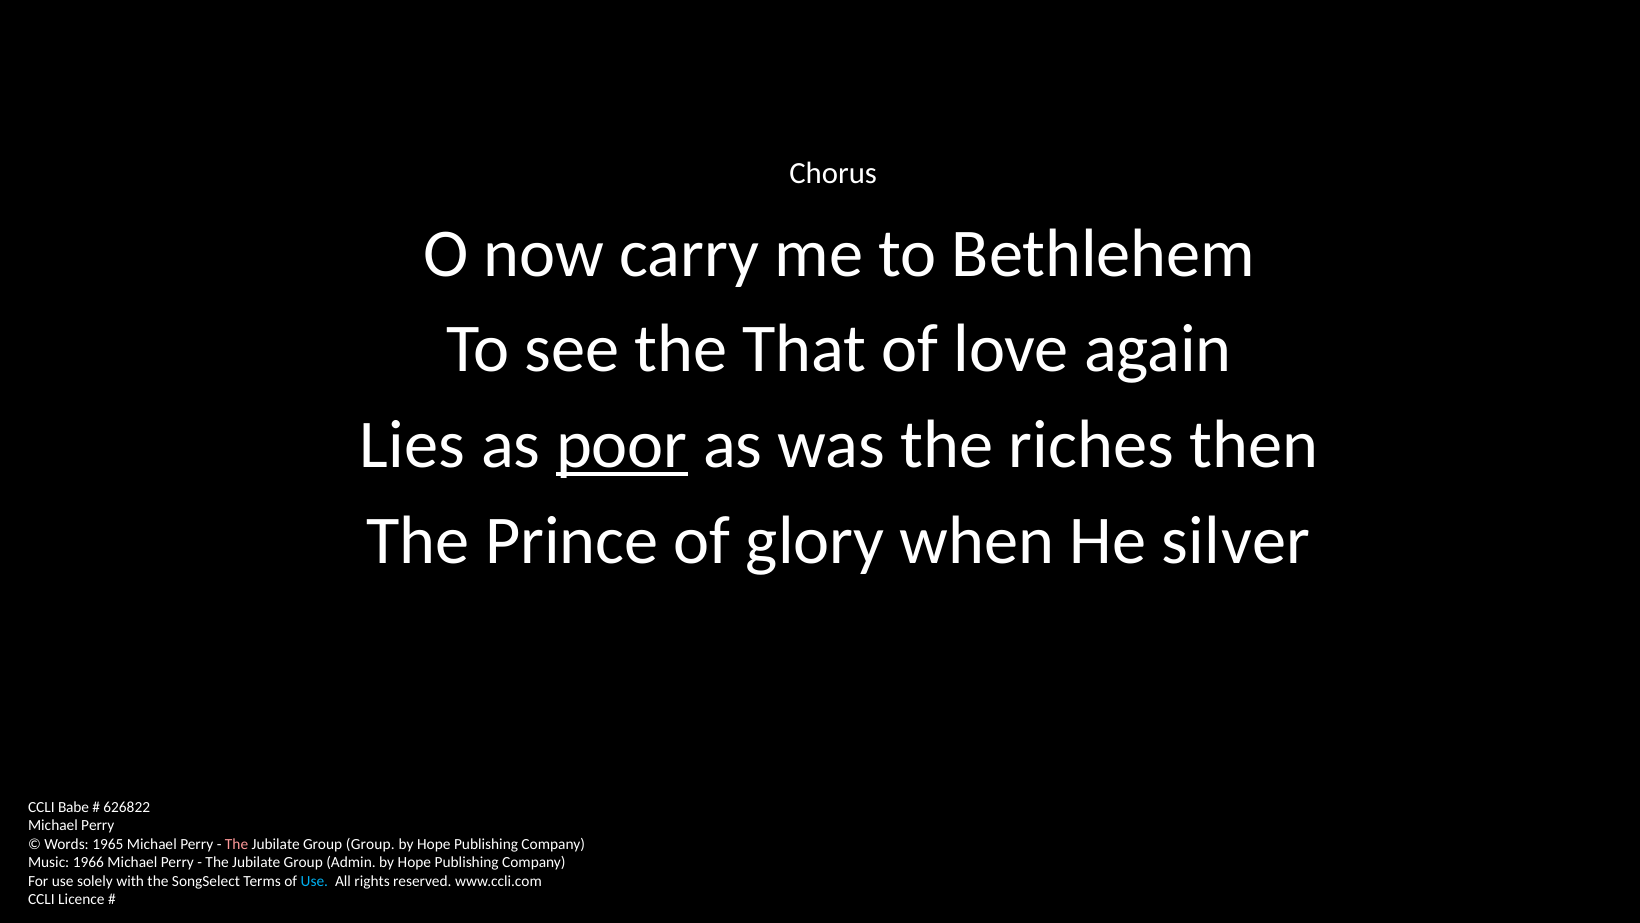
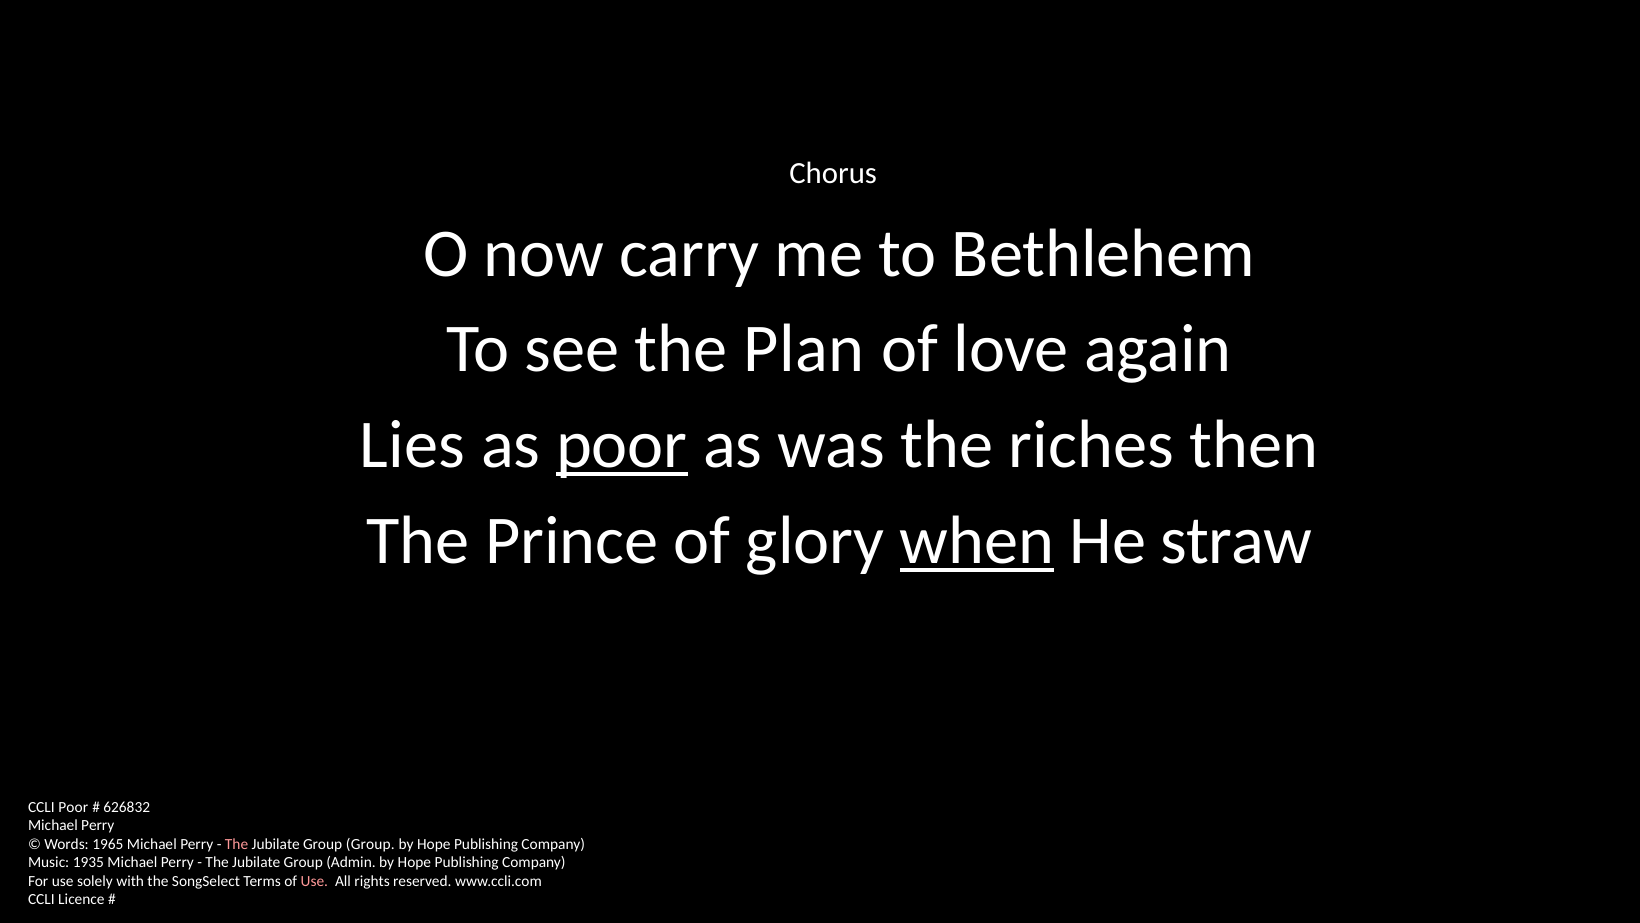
That: That -> Plan (804, 349)
when underline: none -> present (977, 540)
silver: silver -> straw (1237, 540)
CCLI Babe: Babe -> Poor (73, 807)
626822: 626822 -> 626832 (127, 807)
1966: 1966 -> 1935 (88, 862)
Use colour: light blue -> pink (314, 881)
